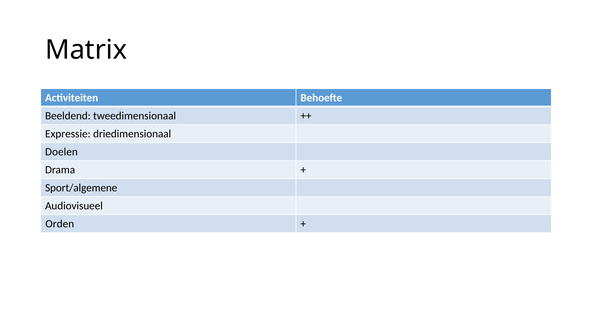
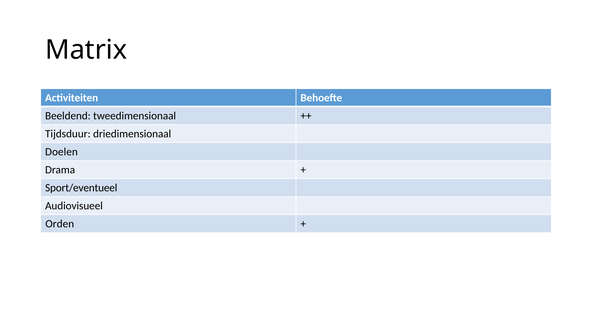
Expressie: Expressie -> Tijdsduur (68, 134)
Sport/algemene: Sport/algemene -> Sport/eventueel (81, 188)
